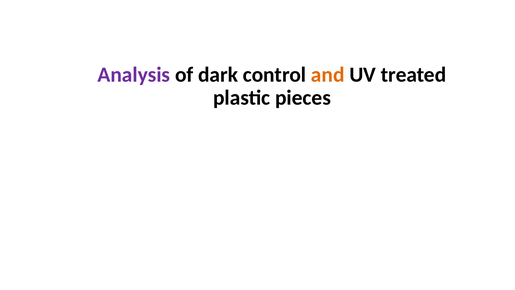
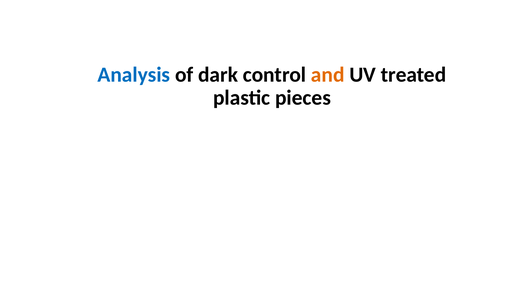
Analysis colour: purple -> blue (134, 75)
